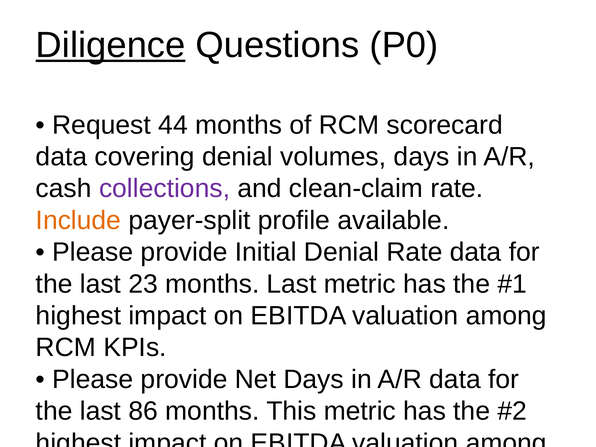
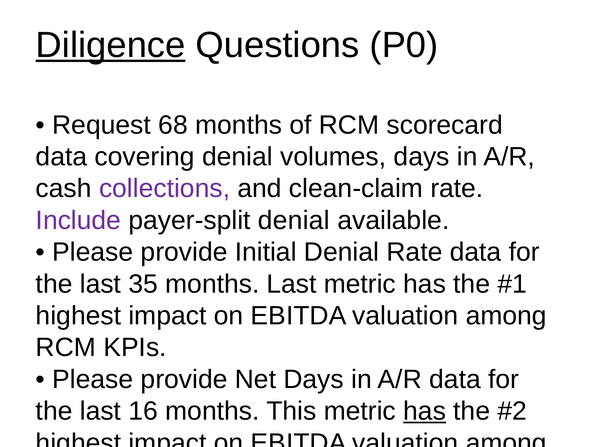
44: 44 -> 68 (173, 125)
Include colour: orange -> purple (78, 220)
payer-split profile: profile -> denial (294, 220)
23: 23 -> 35 (143, 284)
86: 86 -> 16 (143, 411)
has underline: none -> present (425, 411)
